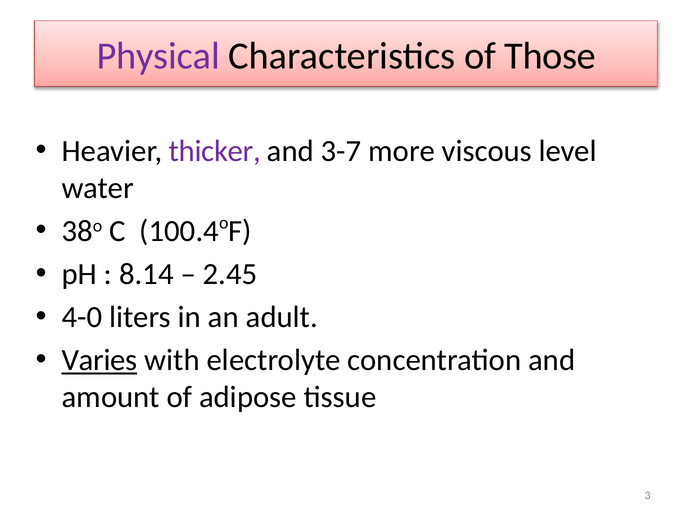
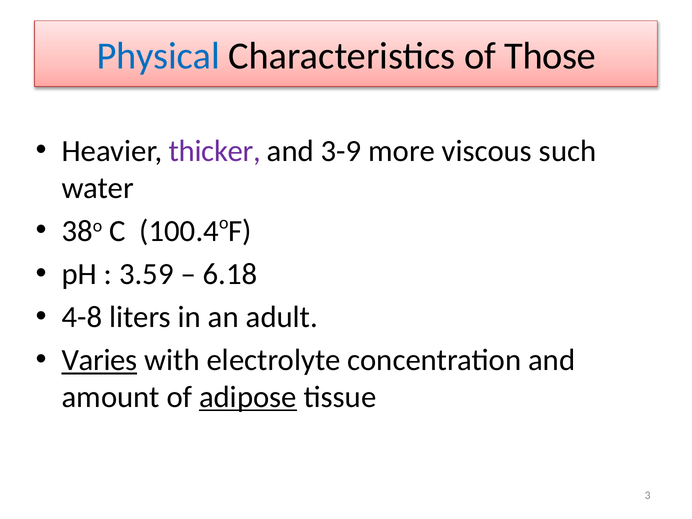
Physical colour: purple -> blue (158, 56)
3-7: 3-7 -> 3-9 (341, 151)
level: level -> such (568, 151)
8.14: 8.14 -> 3.59 (146, 274)
2.45: 2.45 -> 6.18 (230, 274)
4-0: 4-0 -> 4-8 (82, 317)
adipose underline: none -> present (248, 397)
